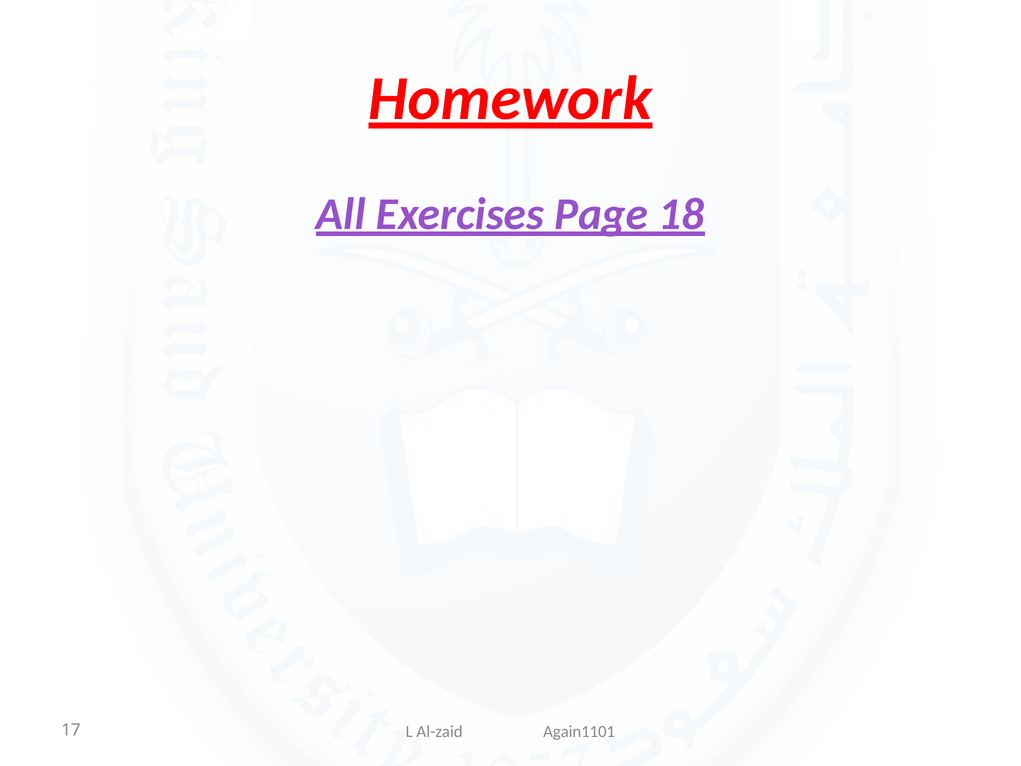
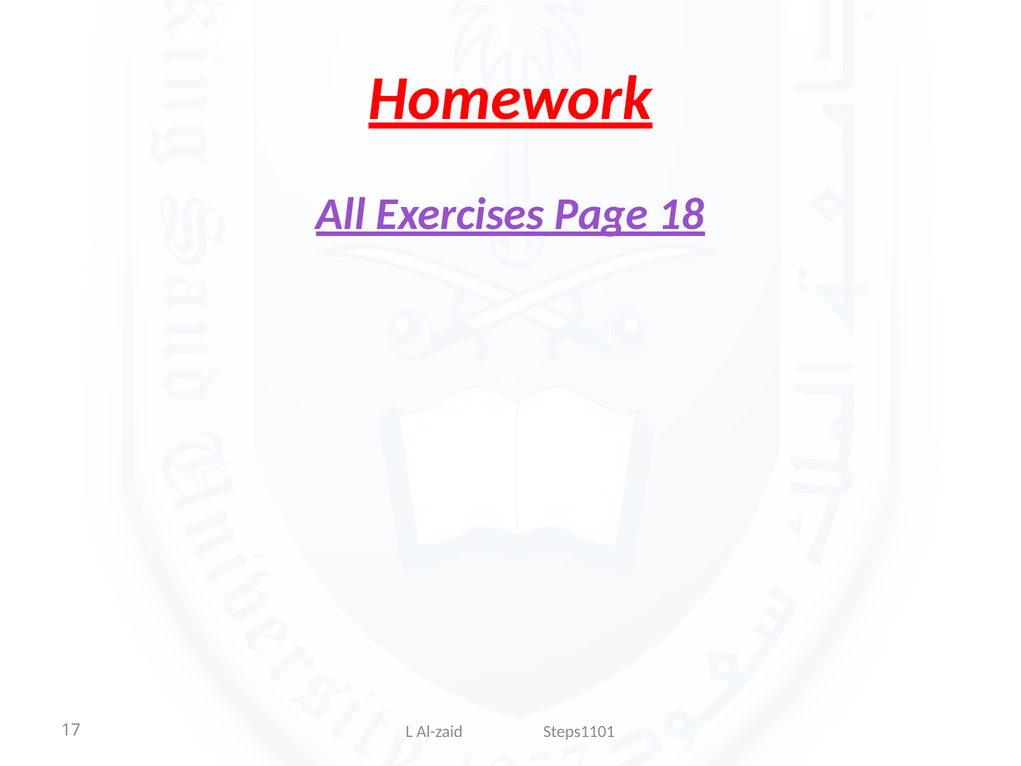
Again1101: Again1101 -> Steps1101 (579, 731)
